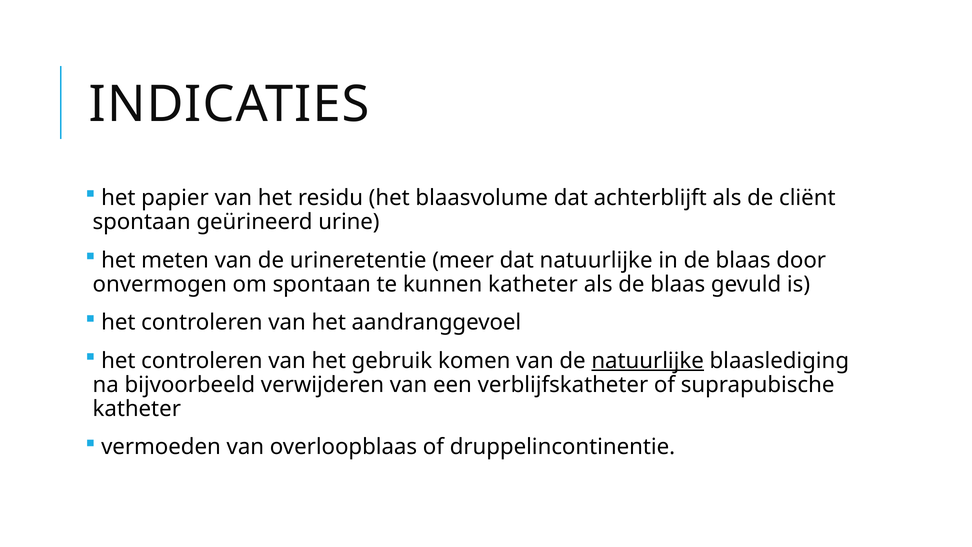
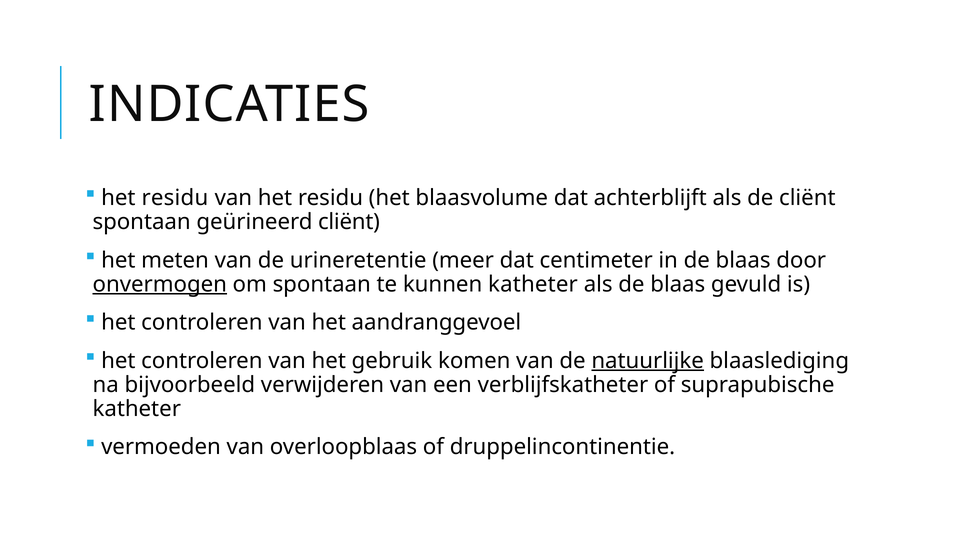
papier: papier -> residu (175, 198)
geürineerd urine: urine -> cliënt (349, 222)
dat natuurlijke: natuurlijke -> centimeter (596, 260)
onvermogen underline: none -> present (160, 284)
